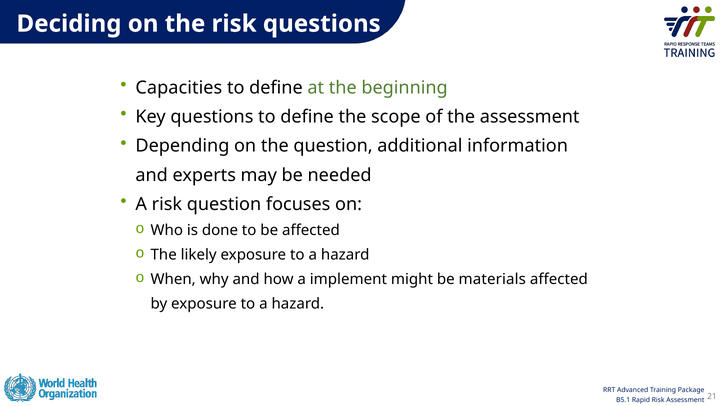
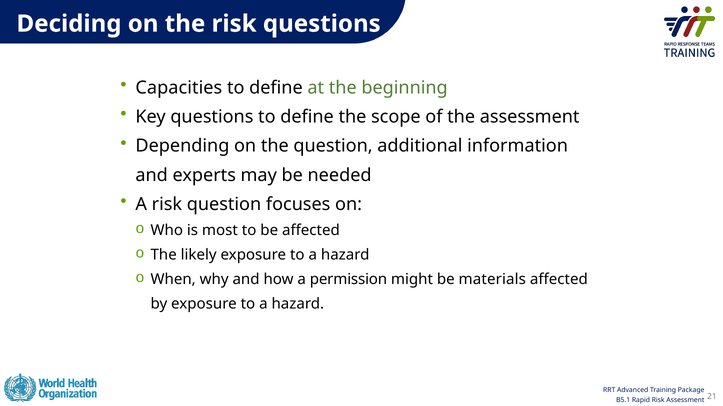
done: done -> most (220, 231)
implement: implement -> permission (348, 280)
